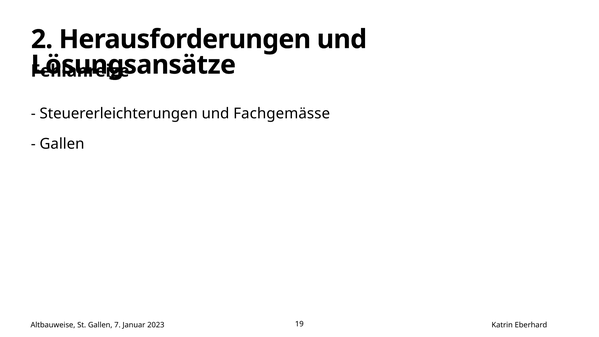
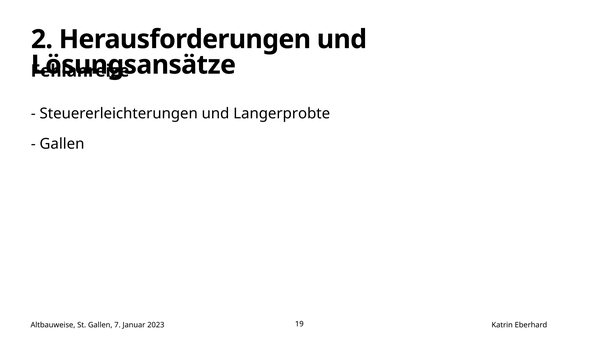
Fachgemässe: Fachgemässe -> Langerprobte (282, 114)
